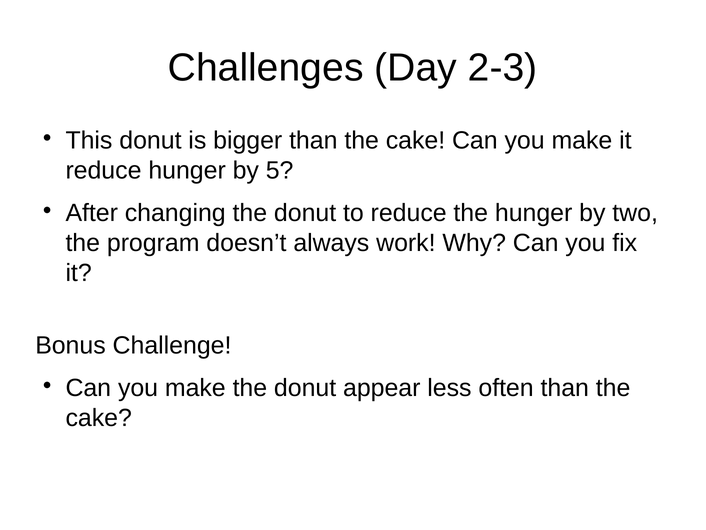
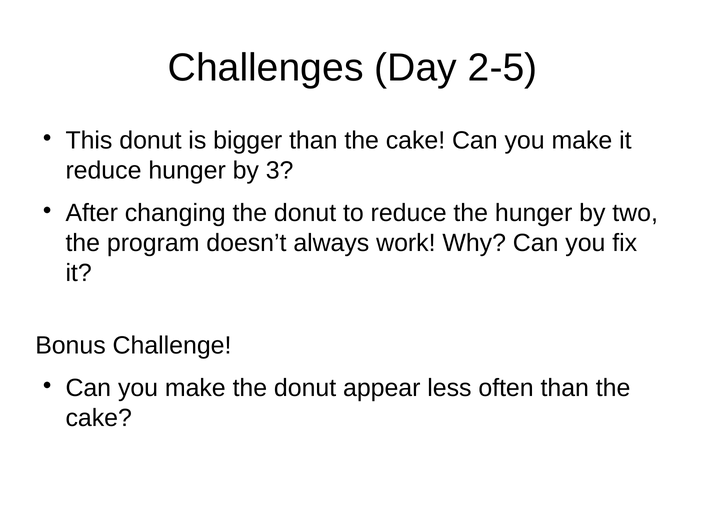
2-3: 2-3 -> 2-5 (503, 68)
5: 5 -> 3 (280, 170)
